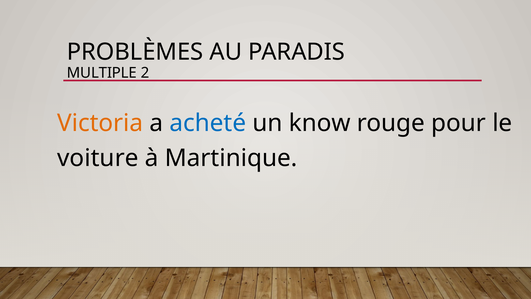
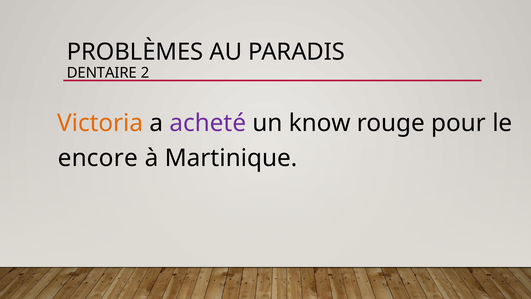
MULTIPLE: MULTIPLE -> DENTAIRE (102, 73)
acheté colour: blue -> purple (208, 123)
voiture: voiture -> encore (98, 158)
